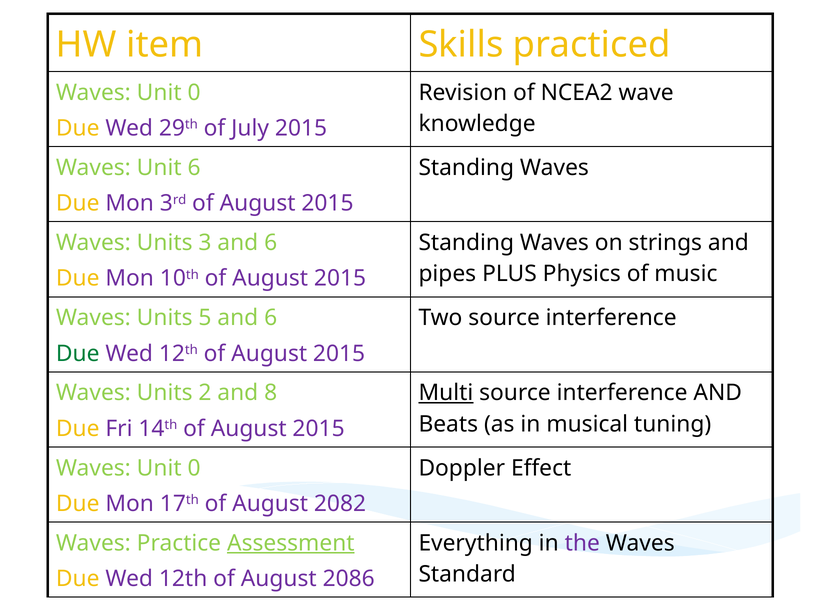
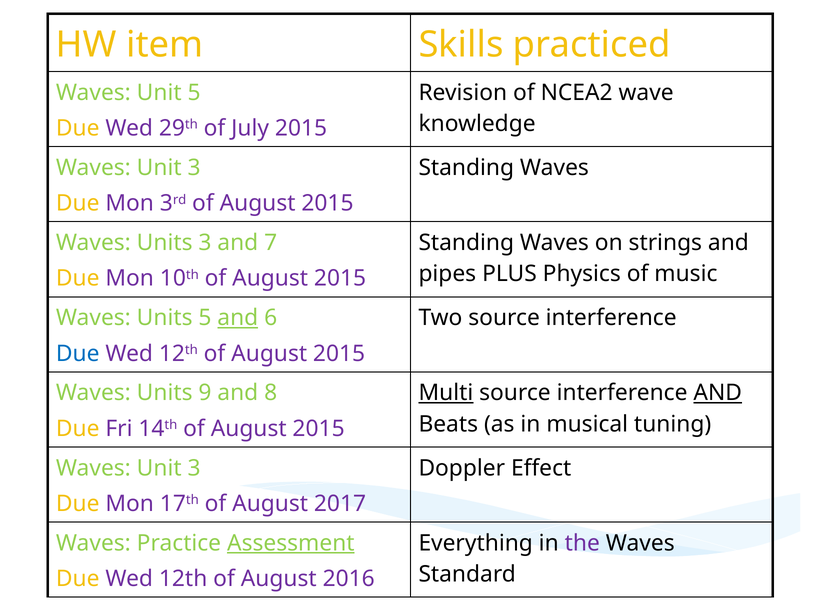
0: 0 -> 5 (194, 92)
6: 6 -> 3 (194, 167)
3 and 6: 6 -> 7 (271, 242)
and underline: none -> present (238, 317)
Due colour: green -> blue (78, 353)
2: 2 -> 9 (205, 392)
AND underline: none -> present (718, 392)
0: 0 -> 3 (194, 467)
2082: 2082 -> 2017 (340, 503)
2086: 2086 -> 2016 (349, 578)
